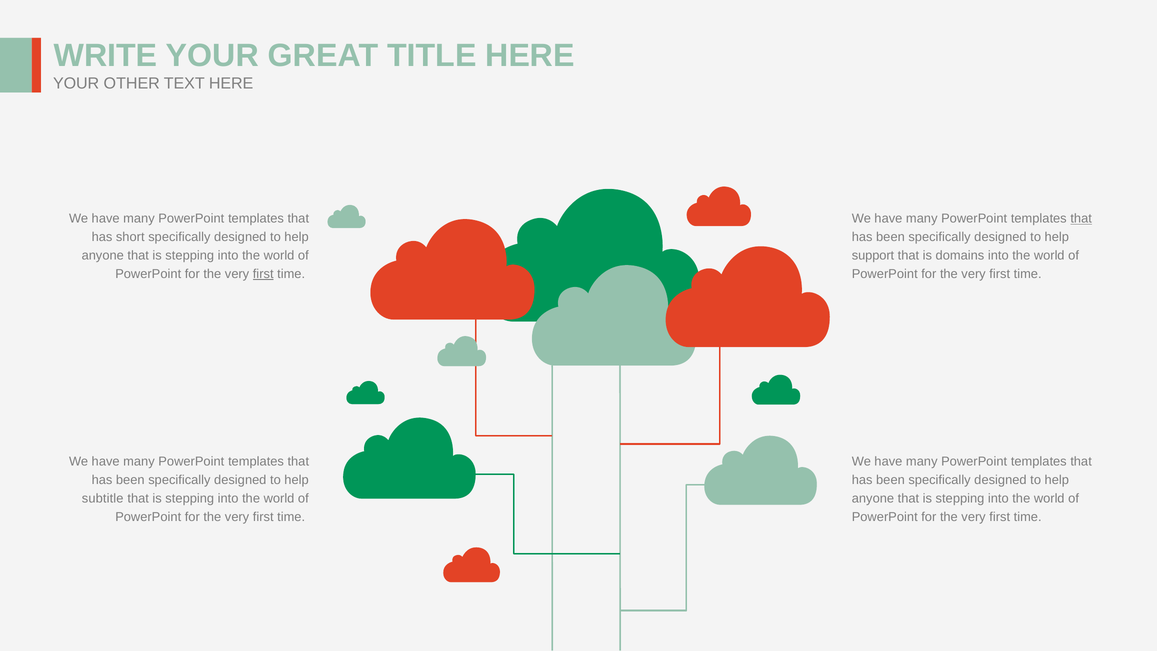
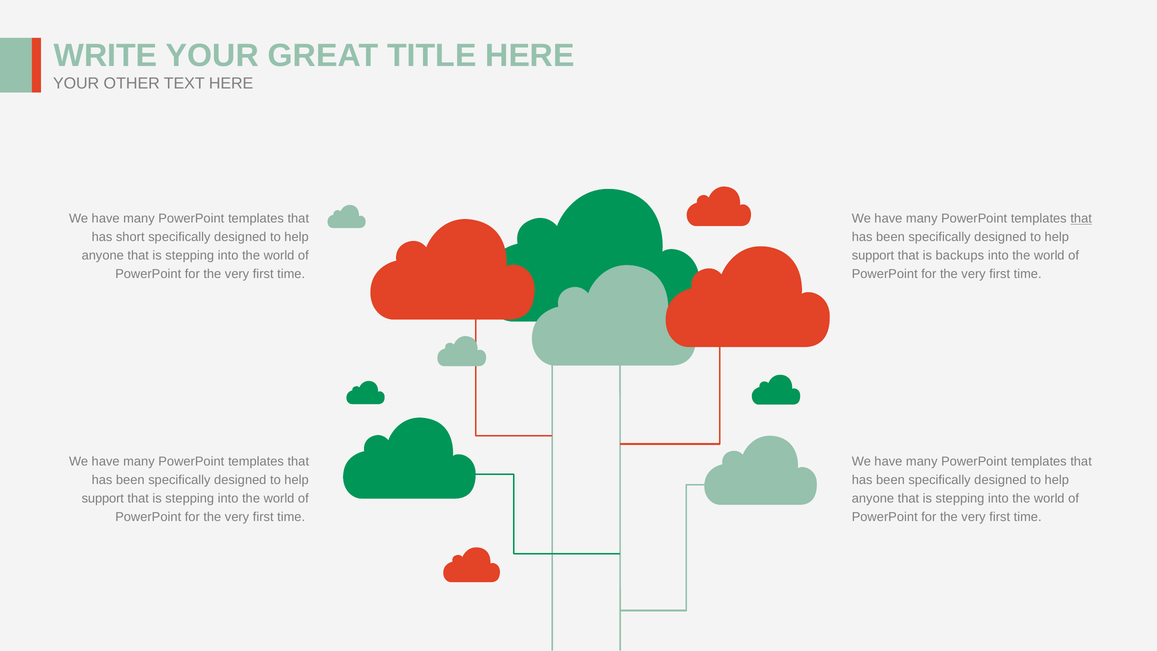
domains: domains -> backups (960, 255)
first underline: present -> none (263, 274)
subtitle: subtitle -> support (103, 498)
